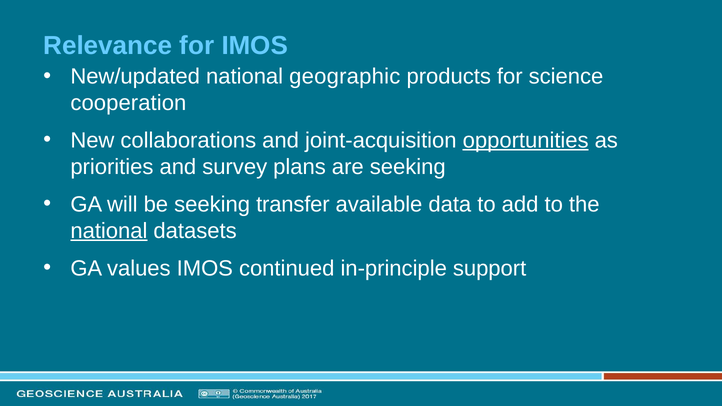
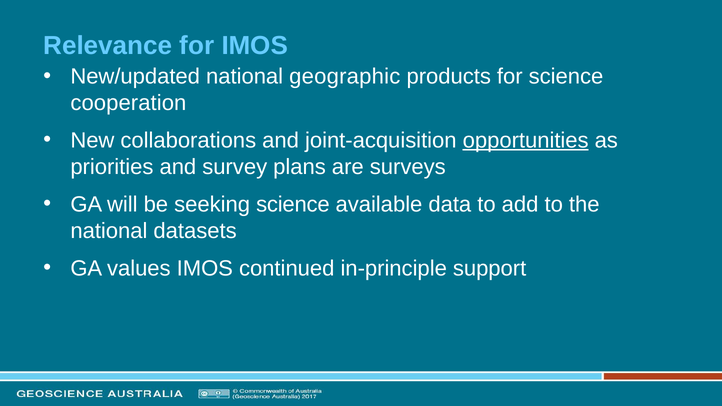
are seeking: seeking -> surveys (408, 167)
seeking transfer: transfer -> science (293, 204)
national underline: present -> none (109, 231)
